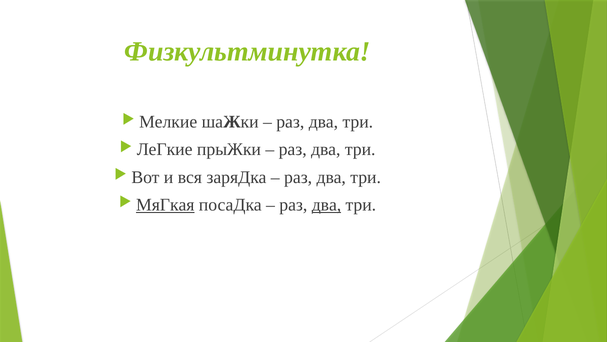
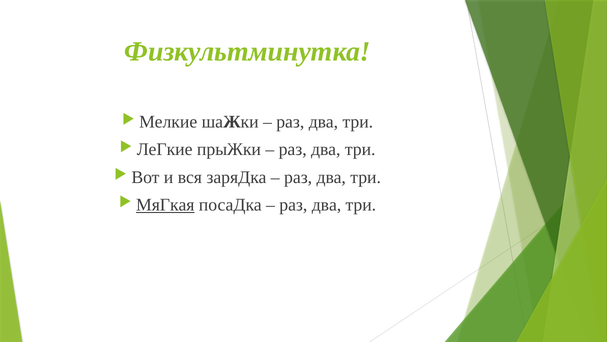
два underline: present -> none (326, 204)
